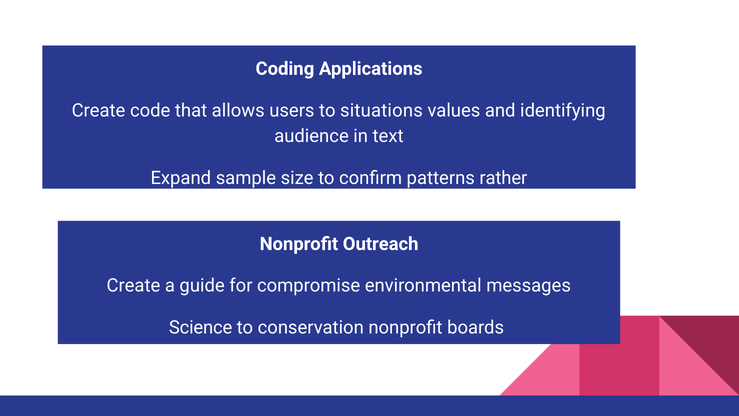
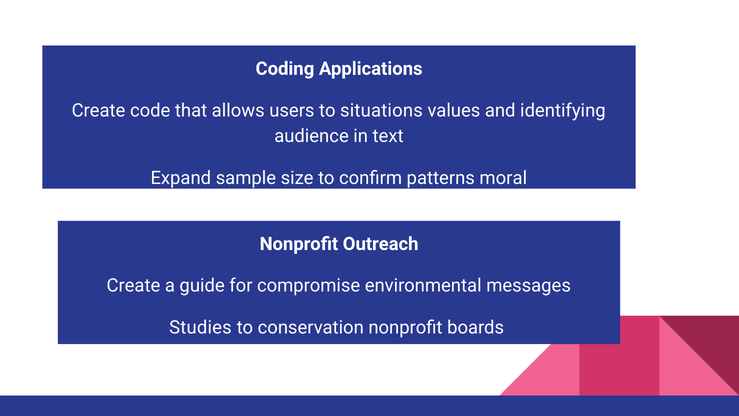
rather: rather -> moral (503, 178)
Science: Science -> Studies (200, 328)
